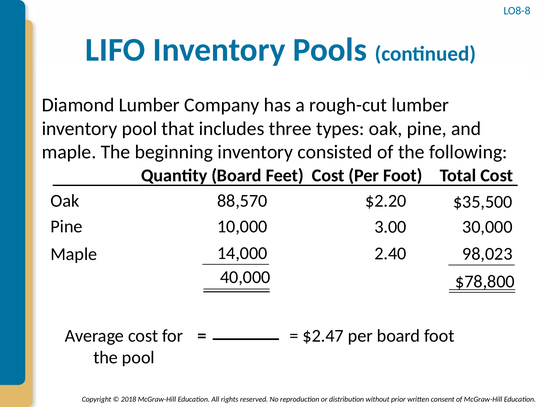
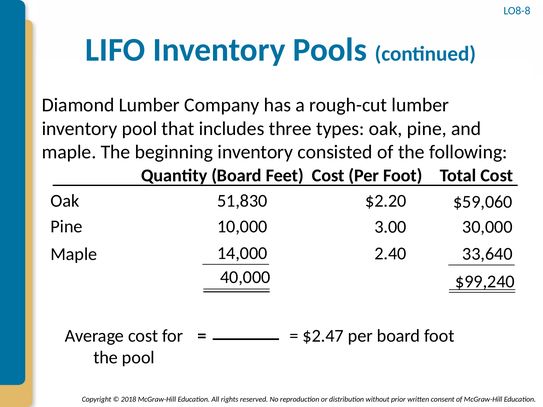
88,570: 88,570 -> 51,830 (242, 201)
$35,500: $35,500 -> $59,060 (483, 202)
98,023: 98,023 -> 33,640 (487, 254)
$78,800: $78,800 -> $99,240 (485, 282)
